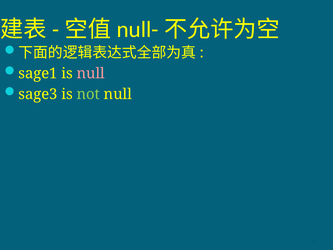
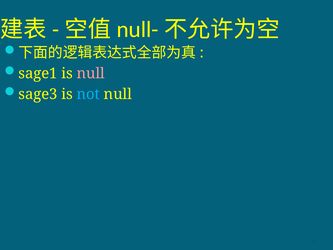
not colour: light green -> light blue (88, 94)
